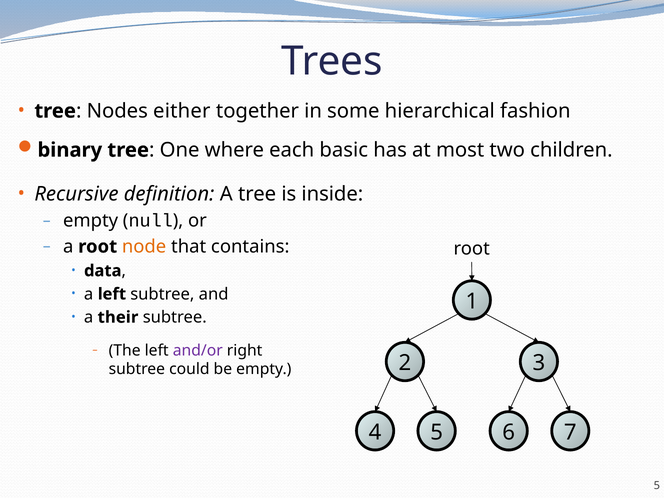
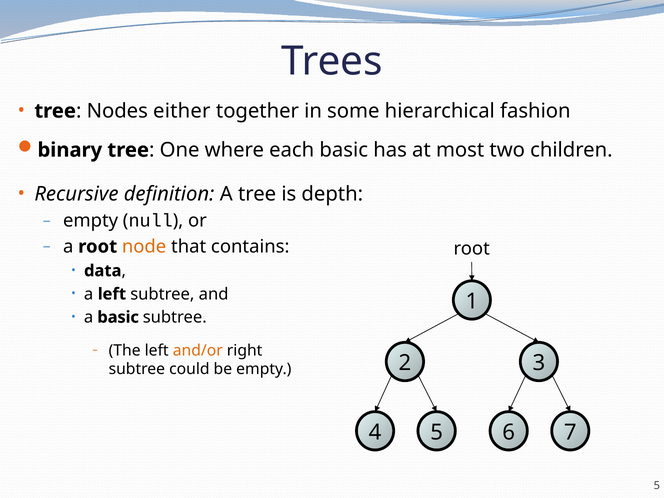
inside: inside -> depth (332, 194)
a their: their -> basic (118, 317)
and/or colour: purple -> orange (198, 350)
